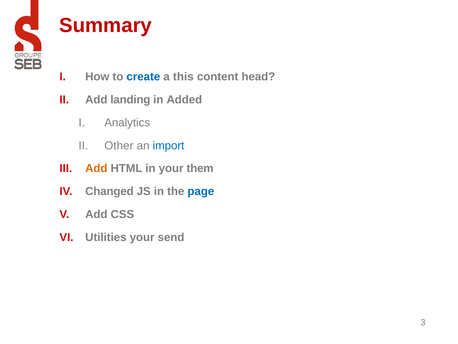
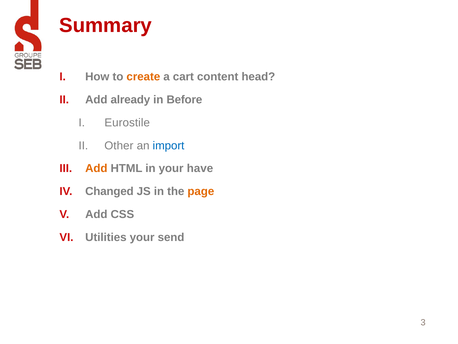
create colour: blue -> orange (143, 77)
this: this -> cart (183, 77)
landing: landing -> already (130, 100)
Added: Added -> Before (184, 100)
Analytics: Analytics -> Eurostile (127, 122)
them: them -> have (200, 168)
page colour: blue -> orange (201, 191)
